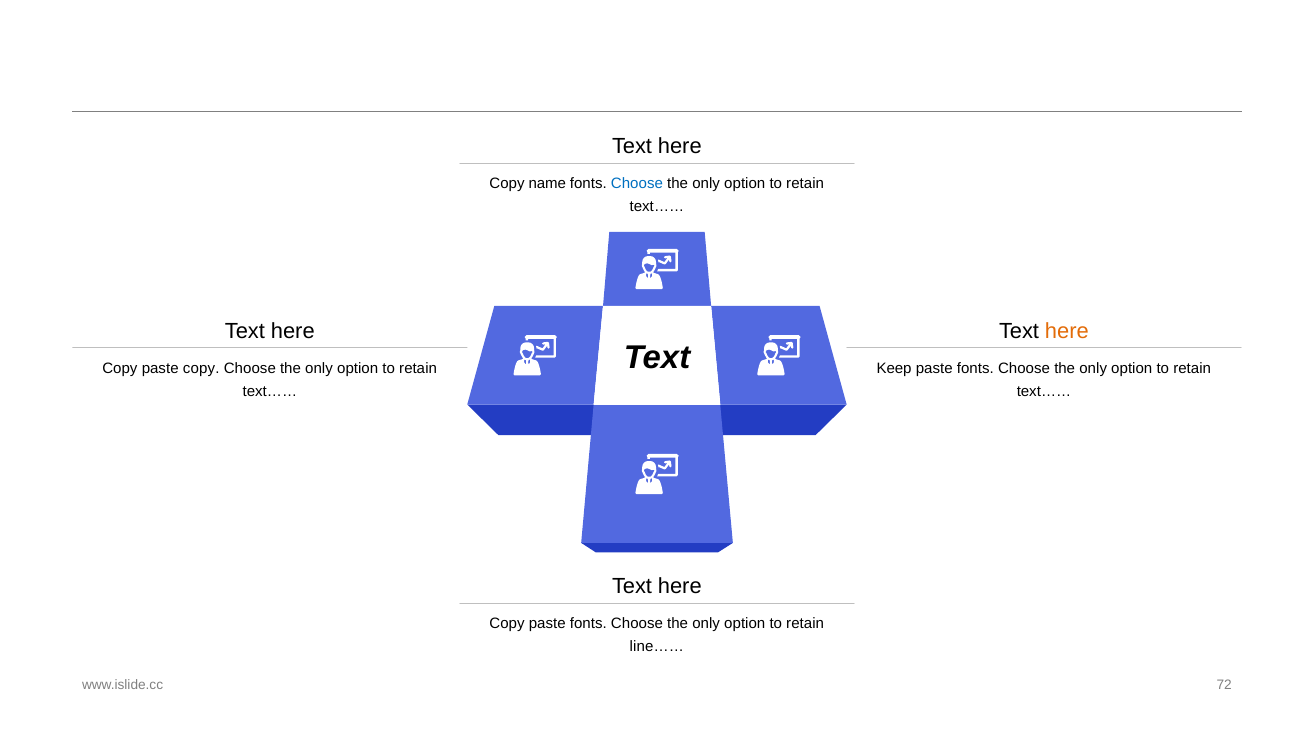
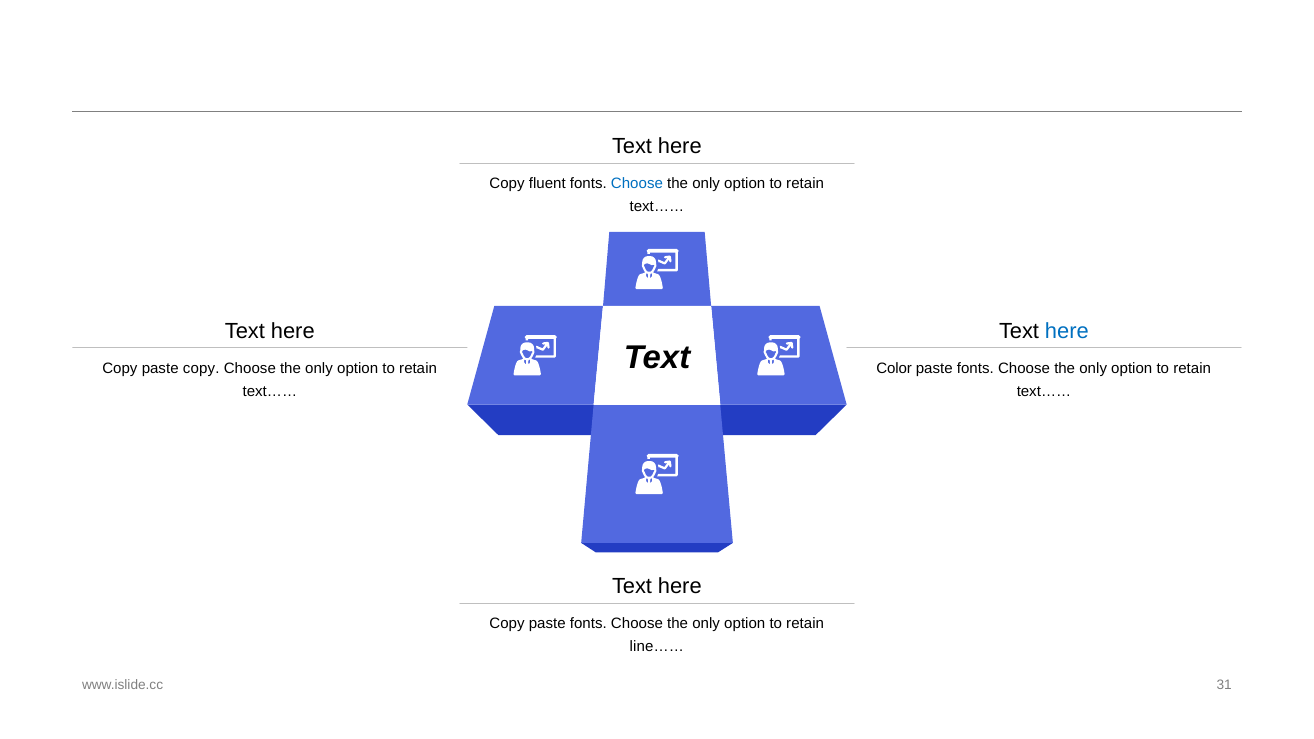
name: name -> fluent (547, 183)
here colour: orange -> blue (1067, 331)
Keep: Keep -> Color (894, 368)
72: 72 -> 31 (1224, 685)
